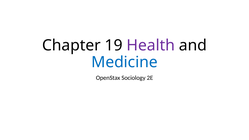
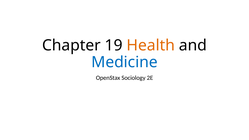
Health colour: purple -> orange (151, 45)
